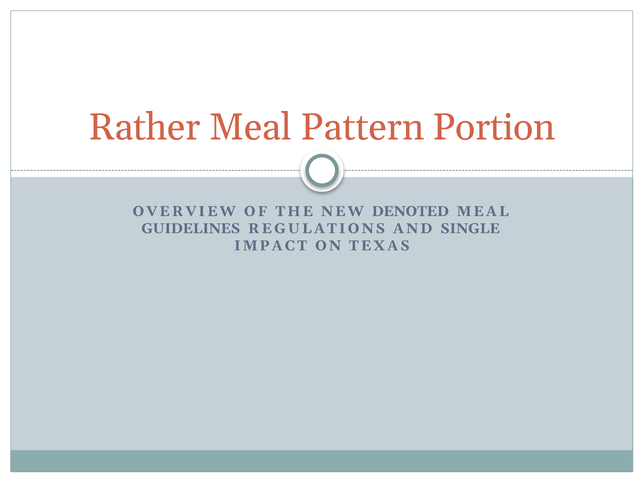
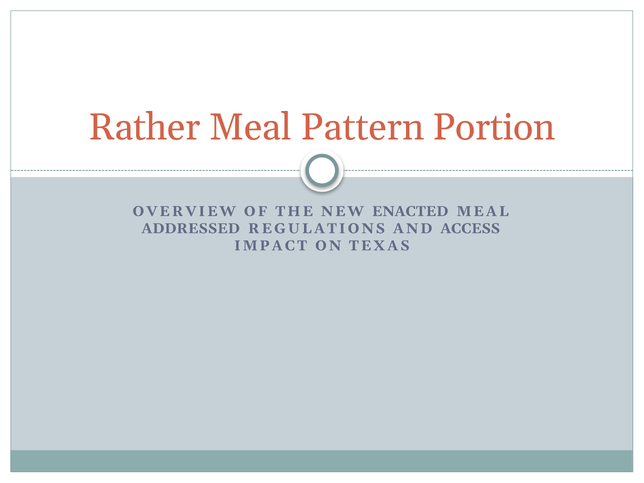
DENOTED: DENOTED -> ENACTED (410, 211)
GUIDELINES: GUIDELINES -> ADDRESSED (191, 228)
SINGLE: SINGLE -> ACCESS (470, 228)
